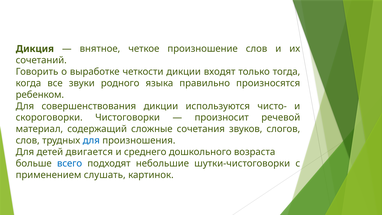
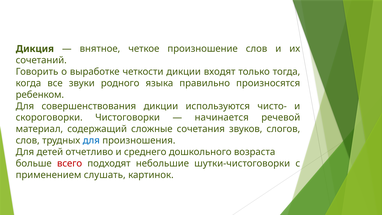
произносит: произносит -> начинается (222, 118)
двигается: двигается -> отчетливо (89, 152)
всего colour: blue -> red (70, 163)
